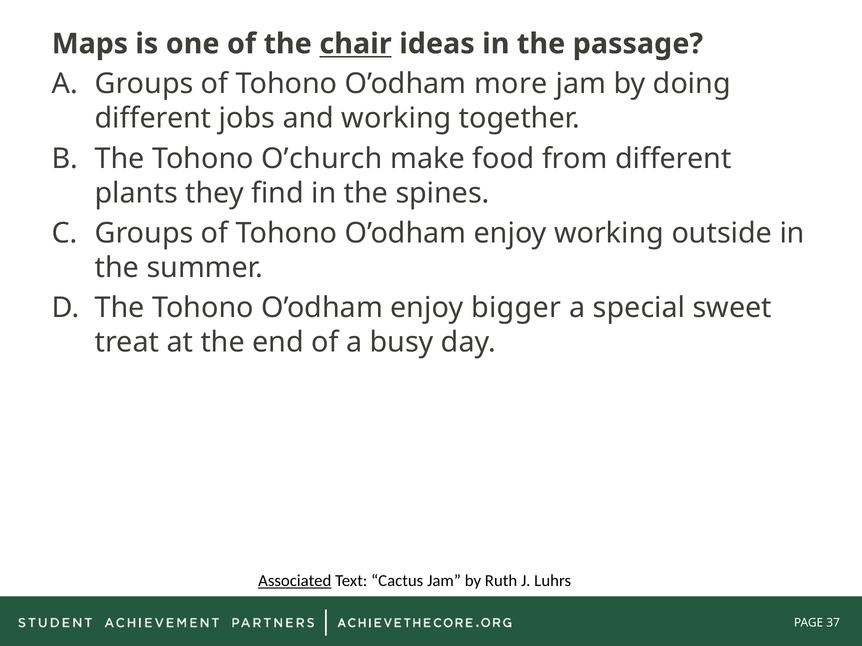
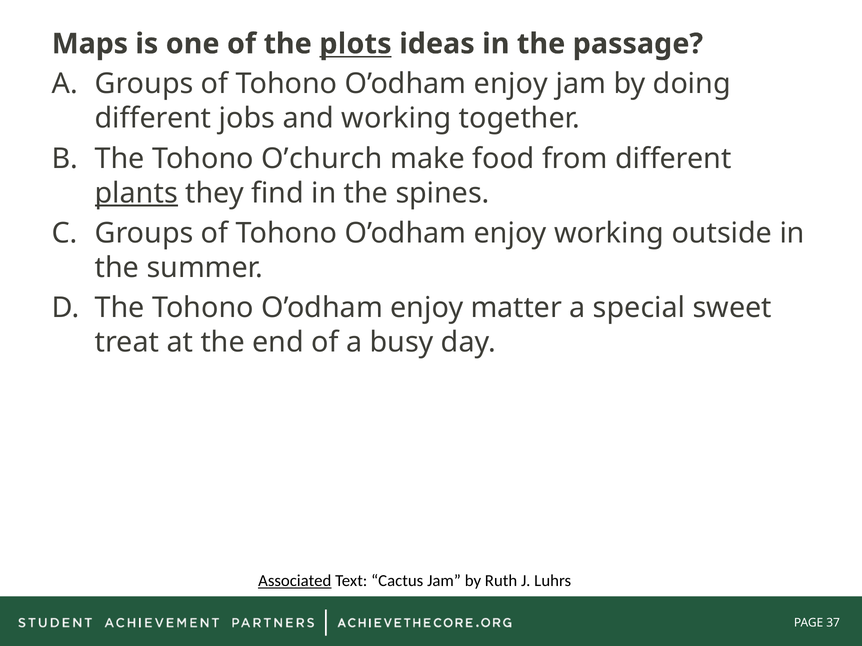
chair: chair -> plots (355, 44)
more: more -> enjoy (511, 84)
plants underline: none -> present (136, 193)
bigger: bigger -> matter (516, 308)
